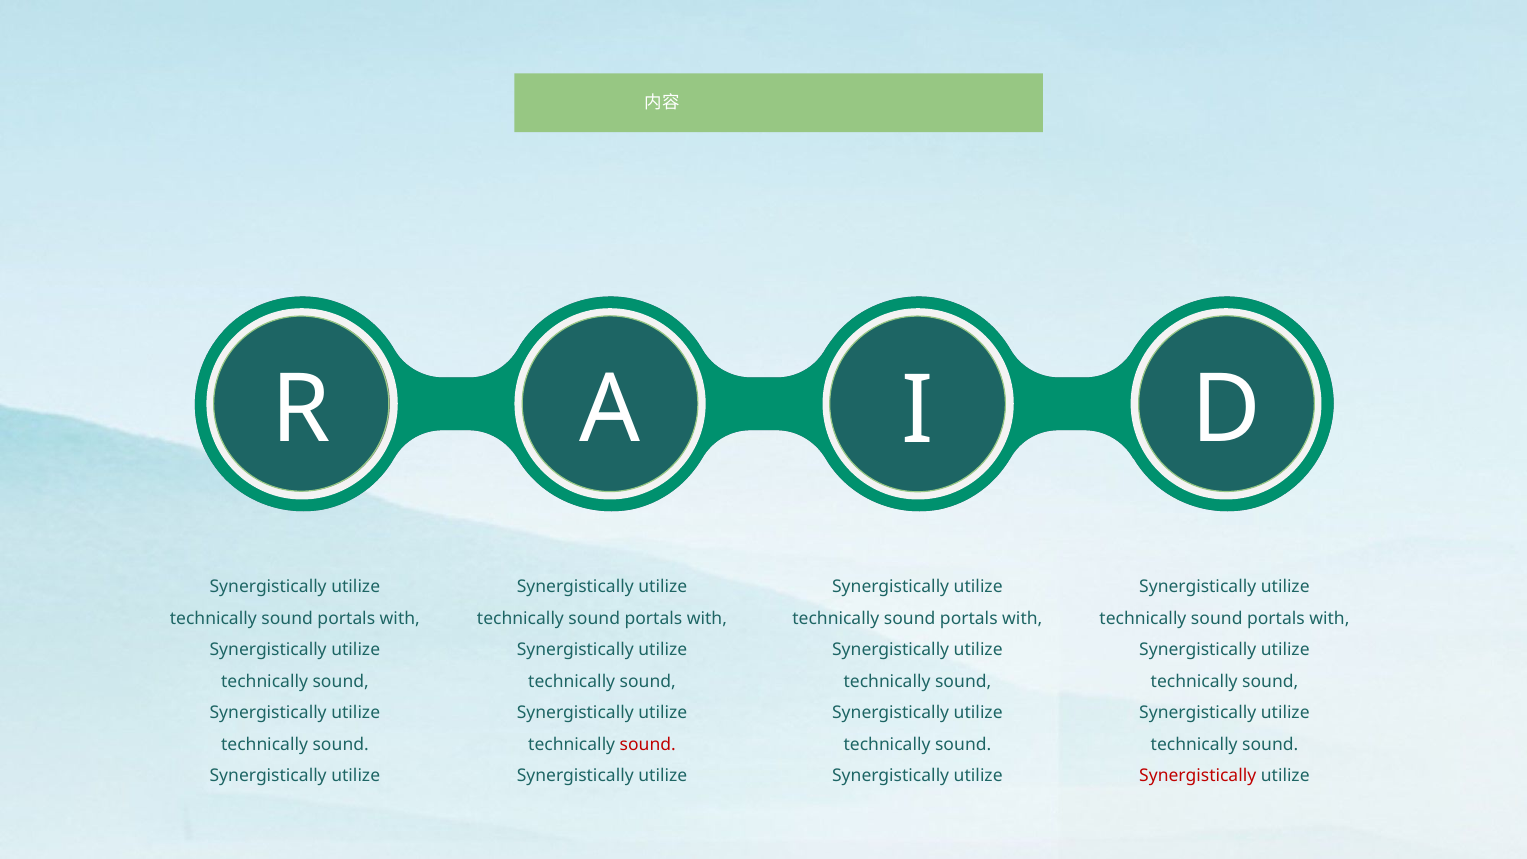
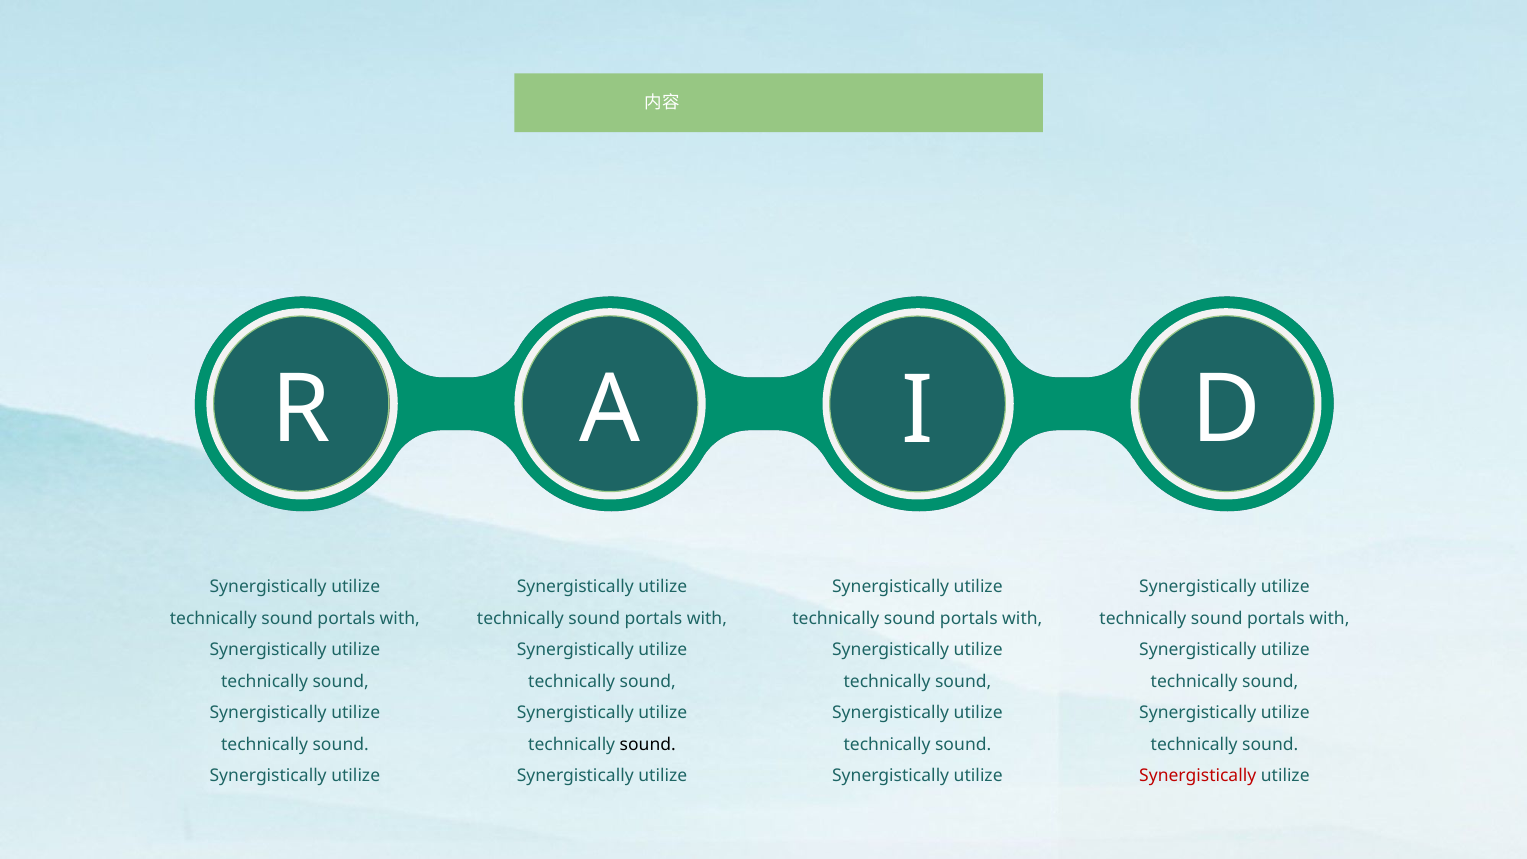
sound colour: red -> black (648, 744)
